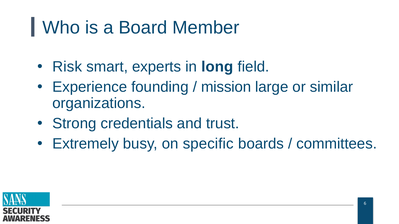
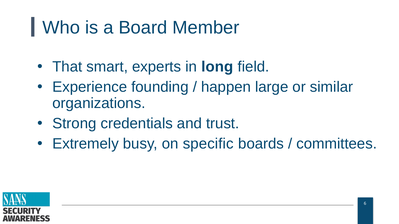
Risk: Risk -> That (67, 67)
mission: mission -> happen (226, 87)
